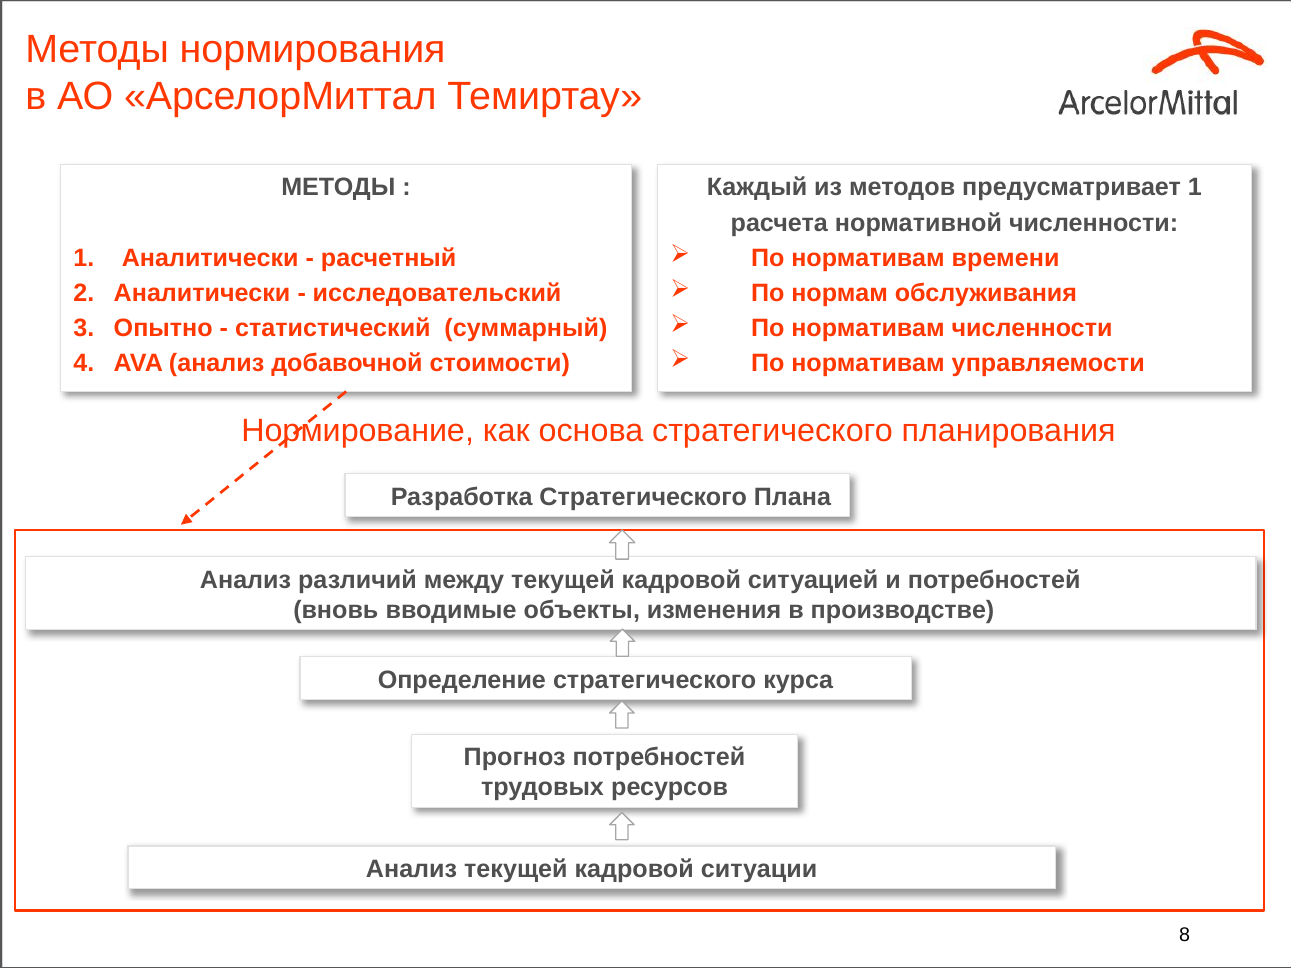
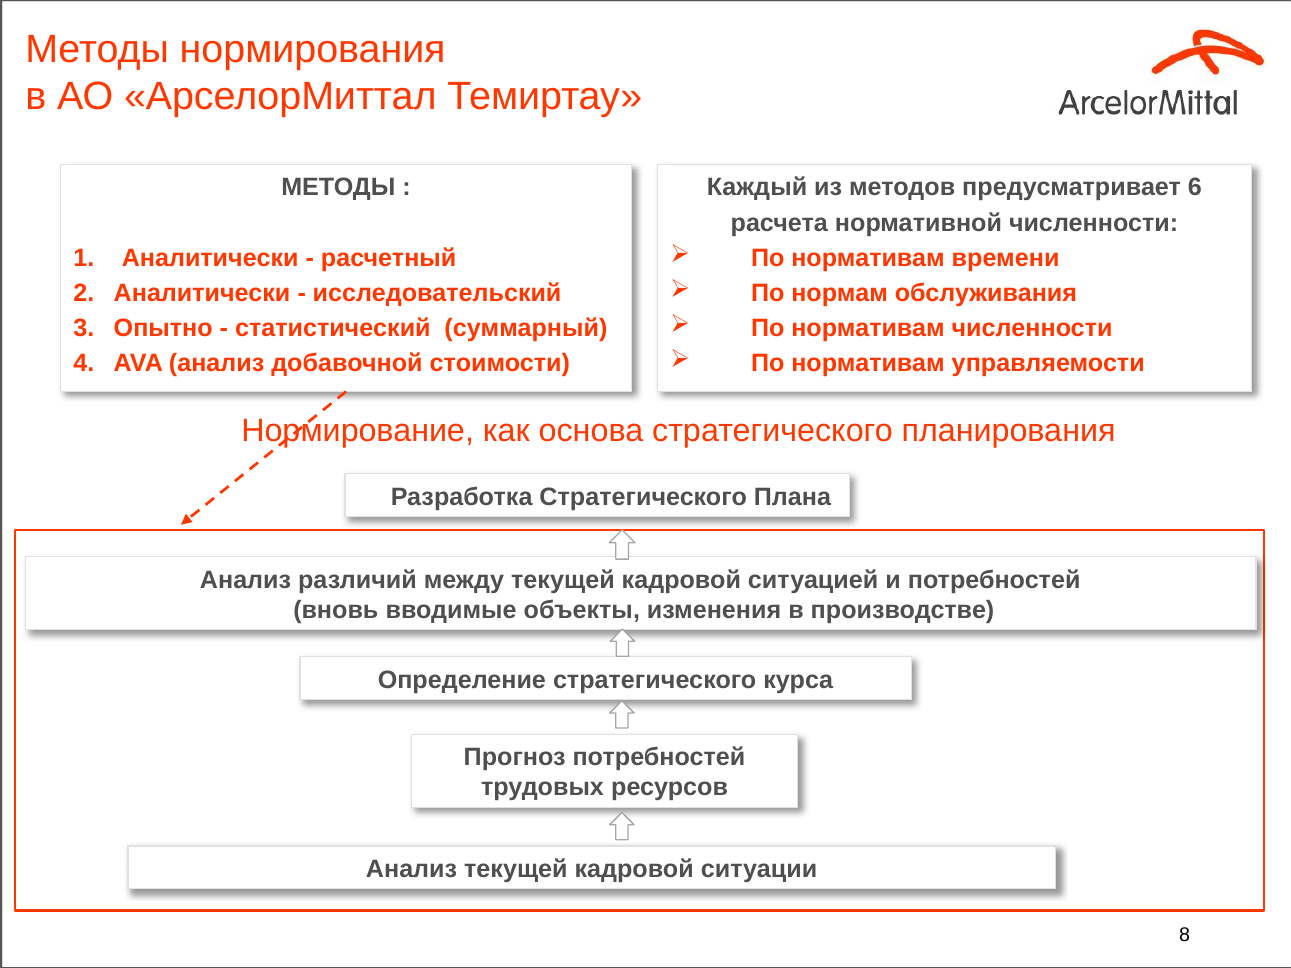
предусматривает 1: 1 -> 6 (1195, 188)
